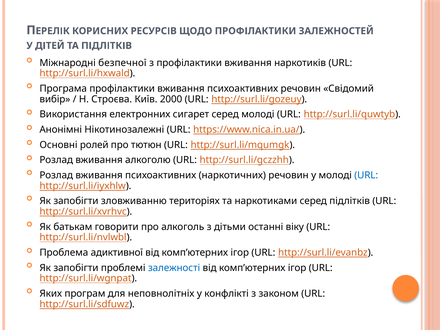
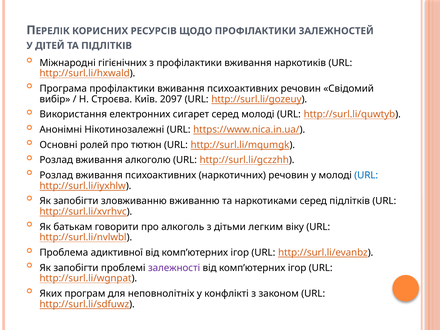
безпечної: безпечної -> гігієнічних (122, 63)
2000: 2000 -> 2097 (171, 99)
територіях: територіях -> вживанню (194, 201)
останні: останні -> легким (266, 227)
залежності colour: blue -> purple (174, 268)
